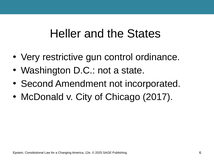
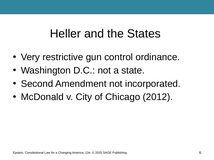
2017: 2017 -> 2012 (158, 97)
